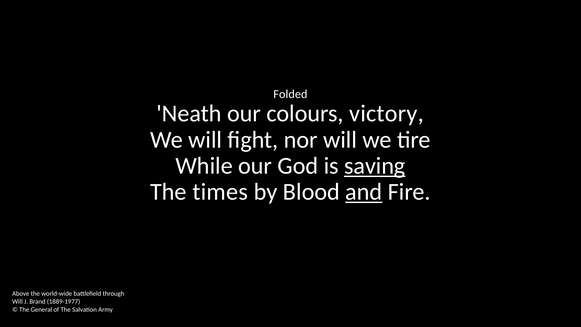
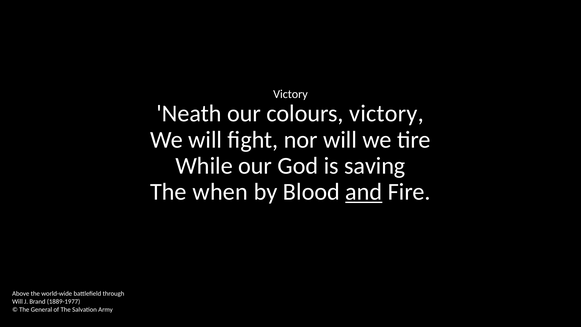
Folded: Folded -> Victory (290, 94)
saving underline: present -> none (375, 166)
times: times -> when (220, 192)
